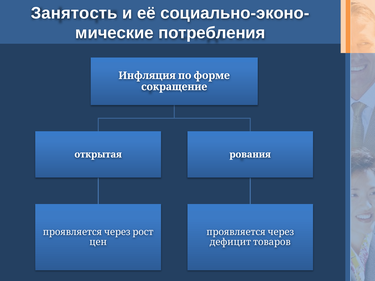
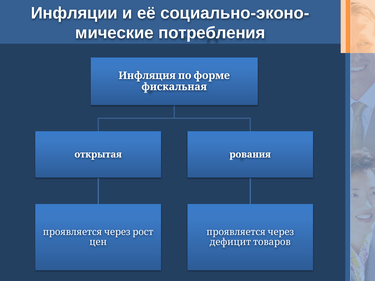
Занятость: Занятость -> Инфляции (74, 13)
сокращение: сокращение -> фискальная (174, 87)
